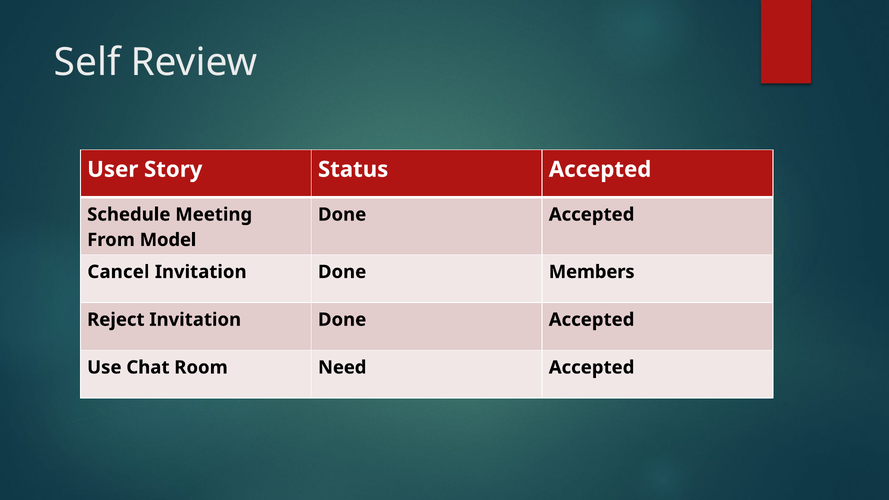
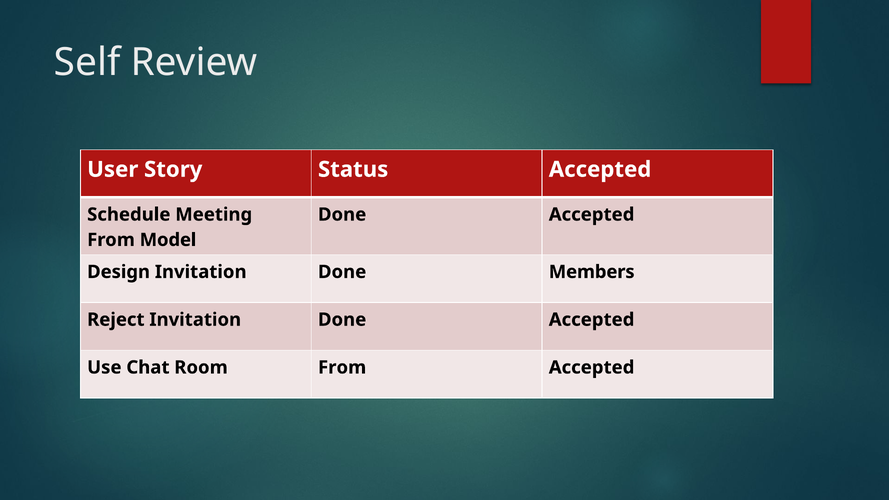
Cancel: Cancel -> Design (119, 272)
Room Need: Need -> From (342, 367)
